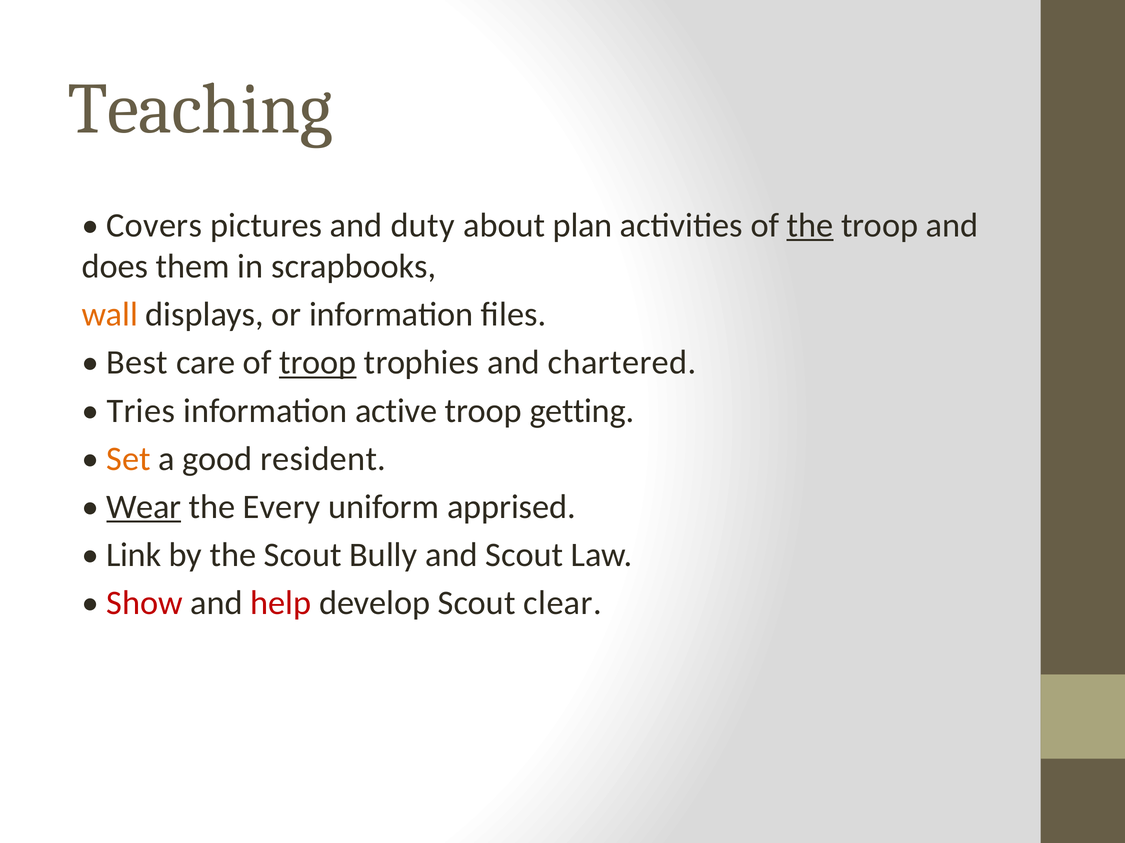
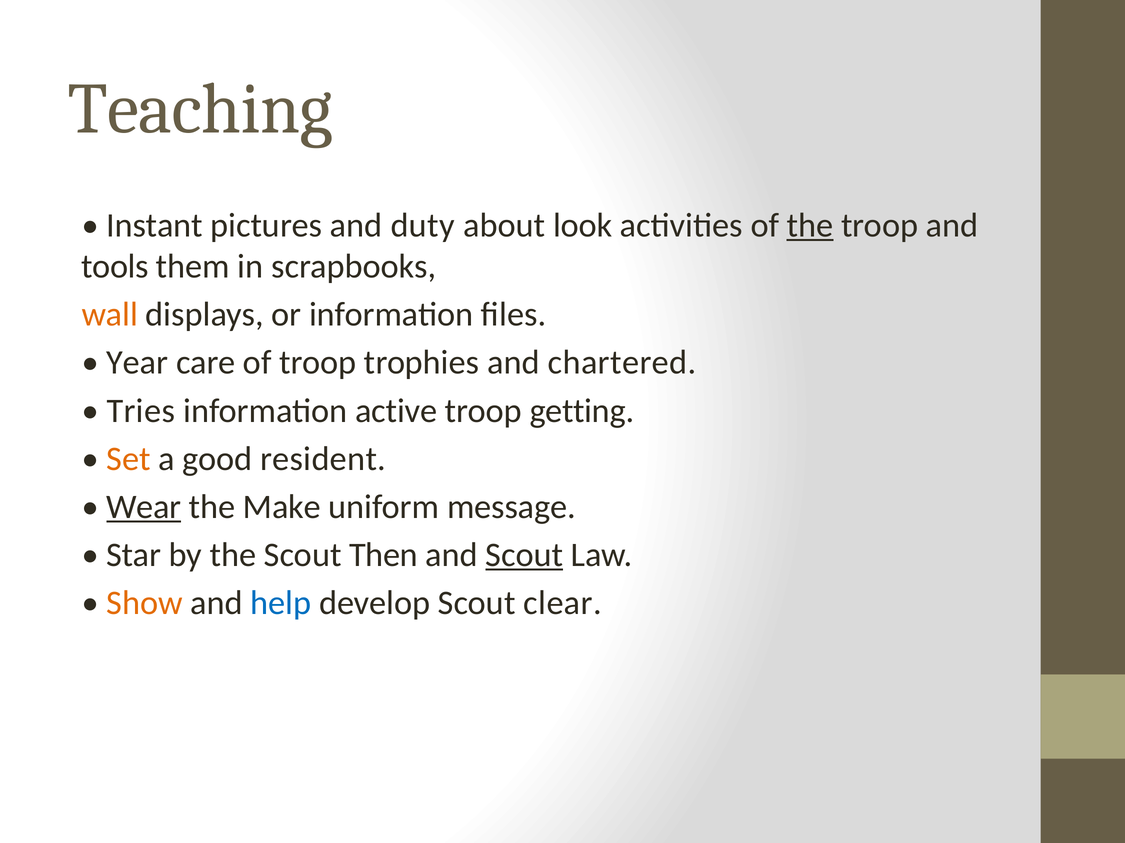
Covers: Covers -> Instant (154, 226)
plan: plan -> look (583, 226)
does: does -> tools (115, 267)
Best: Best -> Year (137, 363)
troop underline: present -> none (318, 363)
Every: Every -> Make (282, 507)
apprised: apprised -> message (511, 507)
Link: Link -> Star (134, 555)
Bully: Bully -> Then (384, 555)
Scout underline: none -> present (524, 555)
Show colour: red -> orange (145, 603)
help colour: red -> blue (281, 603)
